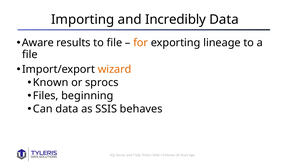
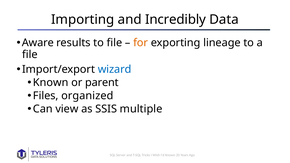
wizard colour: orange -> blue (115, 69)
sprocs: sprocs -> parent (102, 83)
beginning: beginning -> organized (87, 96)
Can data: data -> view (67, 109)
behaves: behaves -> multiple (141, 109)
